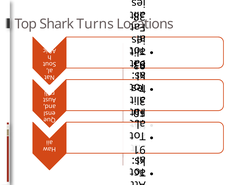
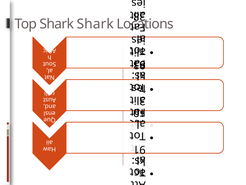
Shark Turns: Turns -> Shark (95, 24)
